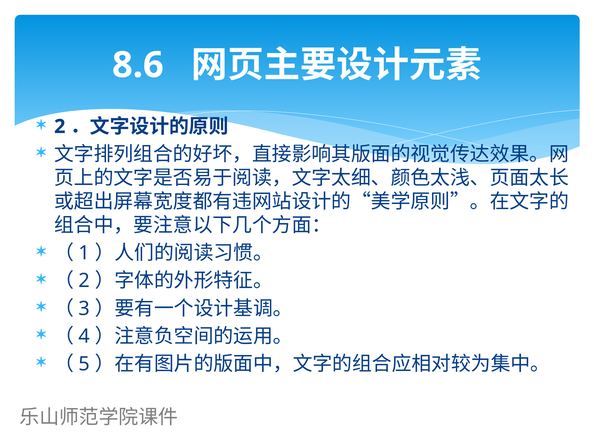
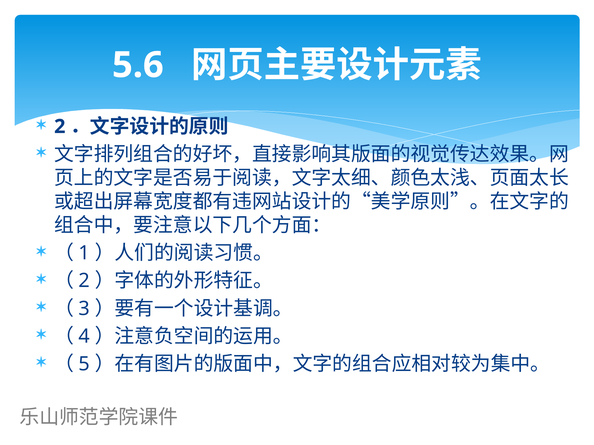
8.6: 8.6 -> 5.6 (138, 65)
